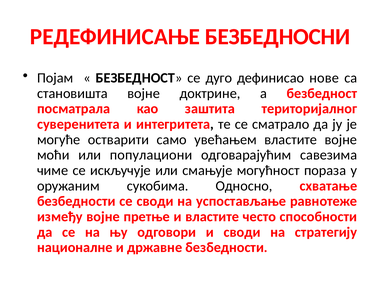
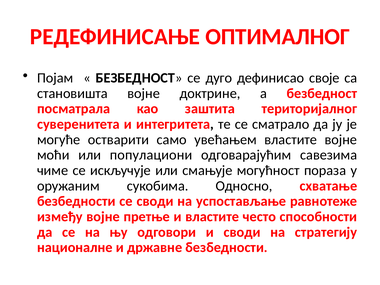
БЕЗБЕДНОСНИ: БЕЗБЕДНОСНИ -> ОПТИМАЛНОГ (278, 37)
нове: нове -> своје (324, 78)
